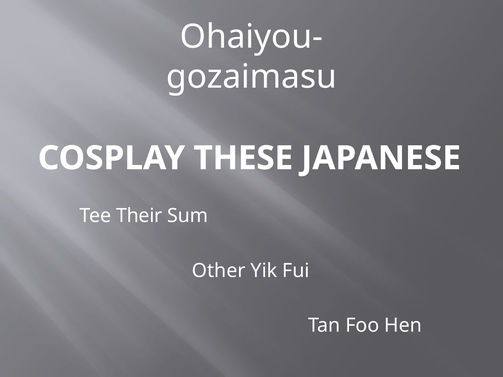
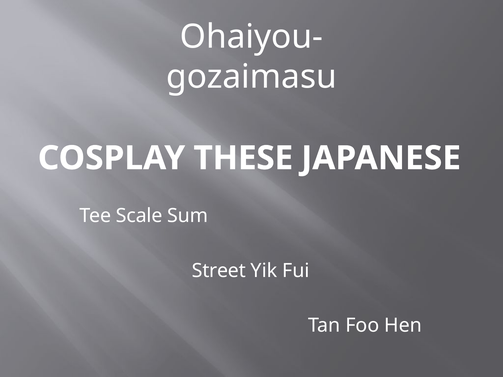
Their: Their -> Scale (139, 216)
Other: Other -> Street (219, 271)
